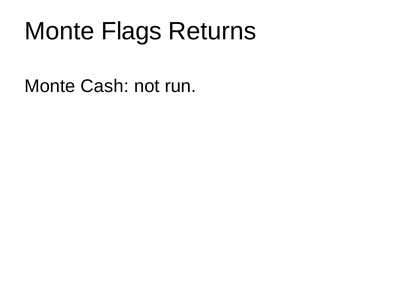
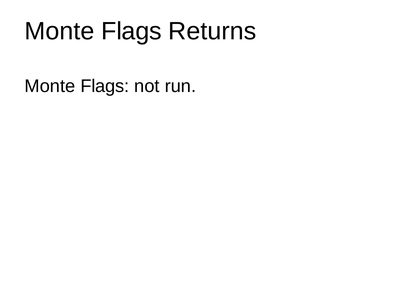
Cash: Cash -> Flags (105, 86)
